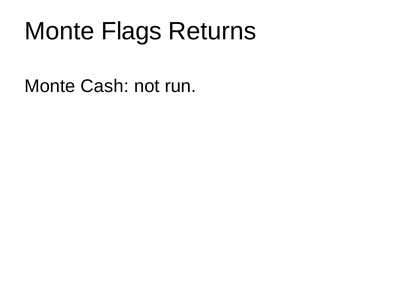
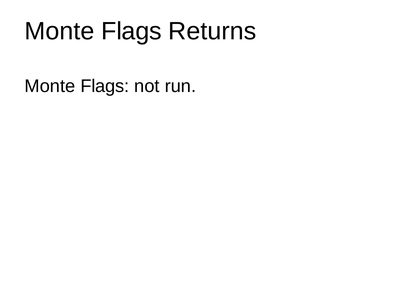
Cash: Cash -> Flags (105, 86)
